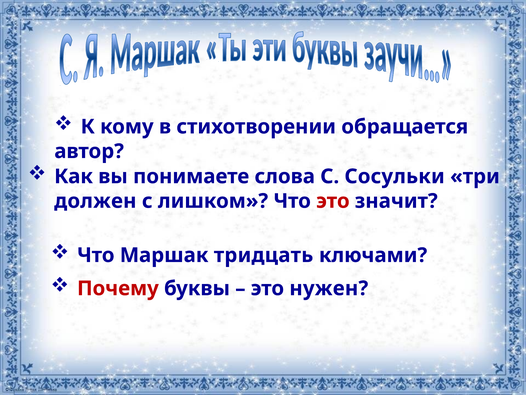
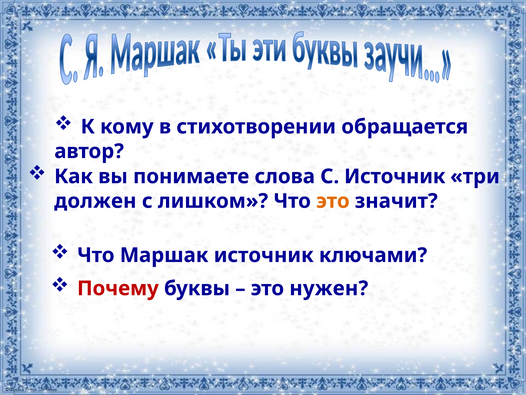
С Сосульки: Сосульки -> Источник (395, 176)
это colour: red -> orange (333, 201)
Маршак тридцать: тридцать -> источник (264, 255)
